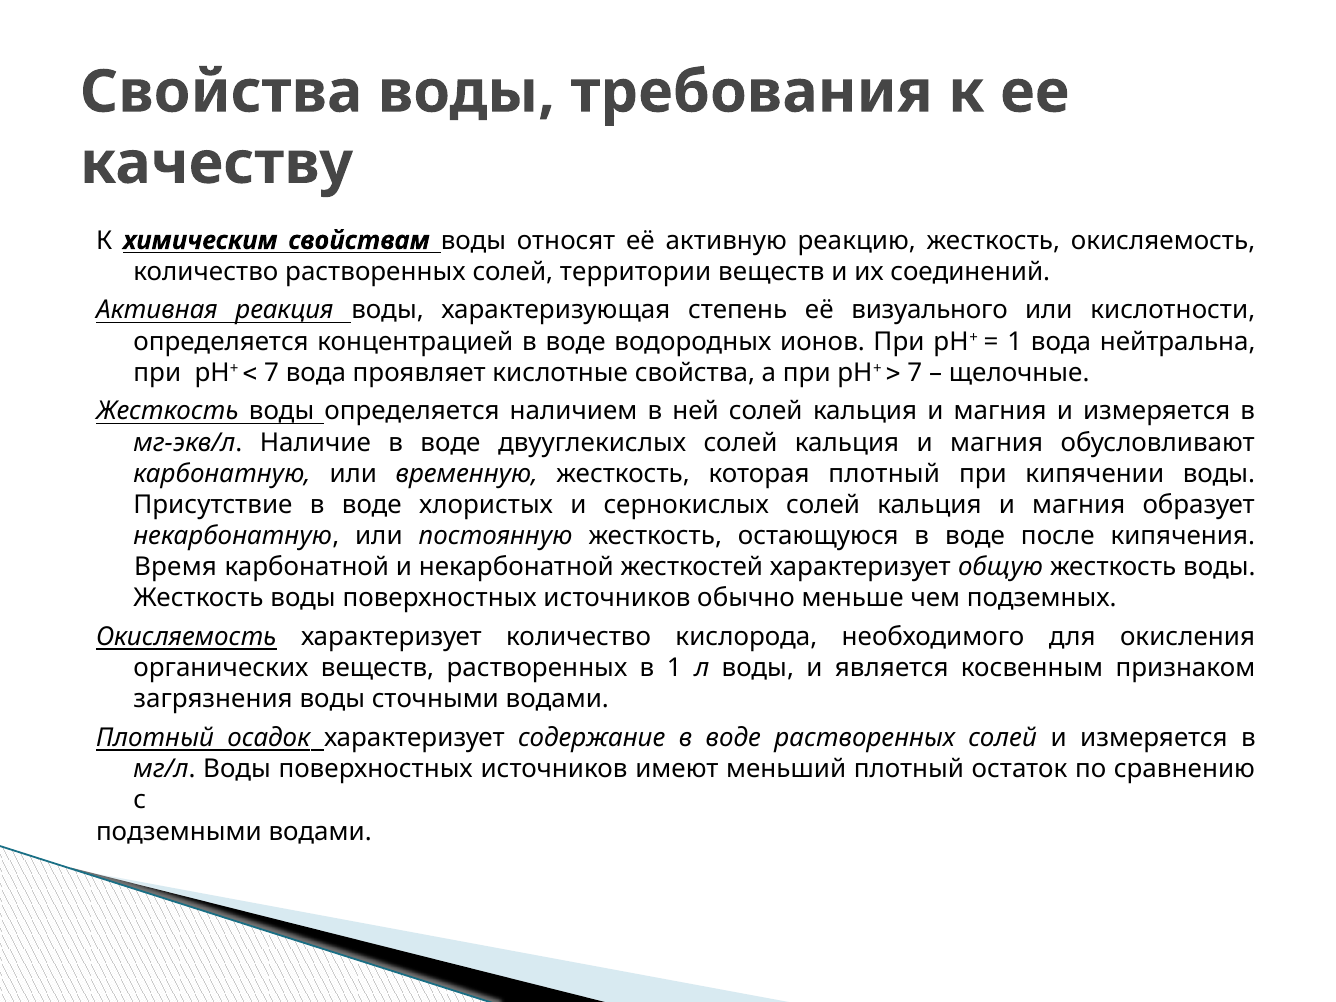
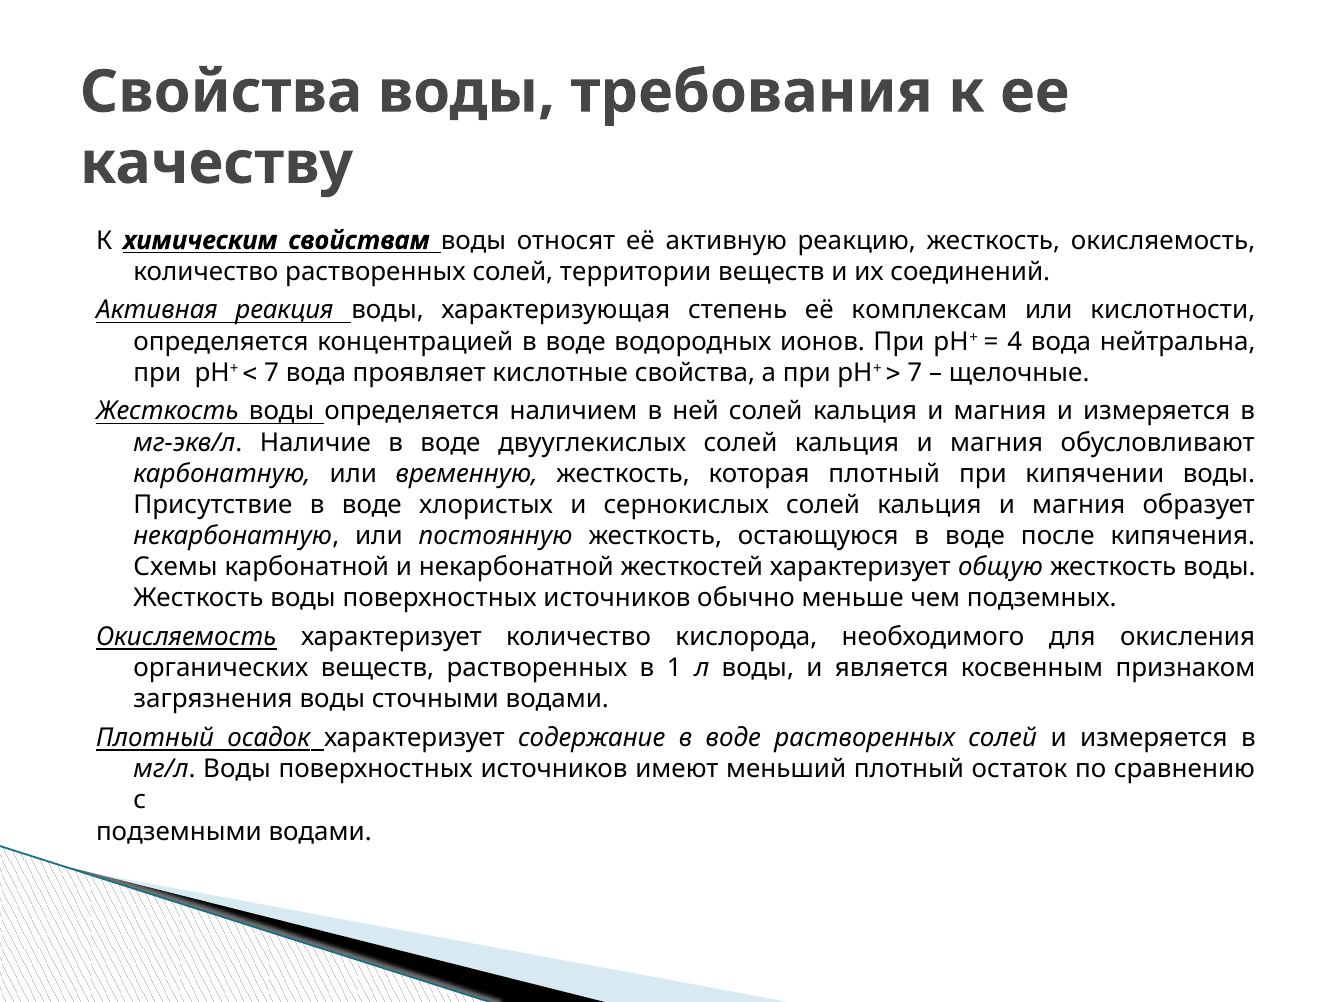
визуального: визуального -> комплексам (929, 310)
1: 1 -> 4 (1015, 341)
Время: Время -> Схемы (176, 567)
